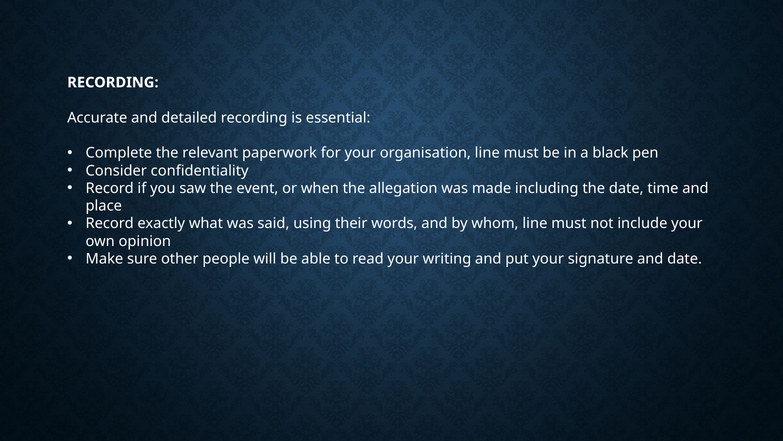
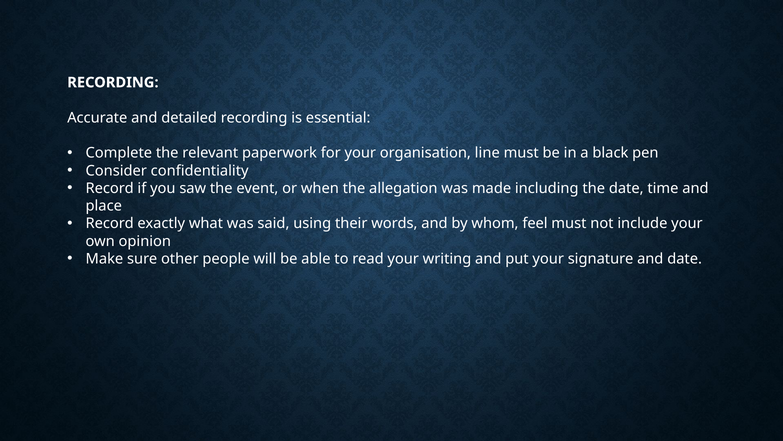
whom line: line -> feel (535, 223)
